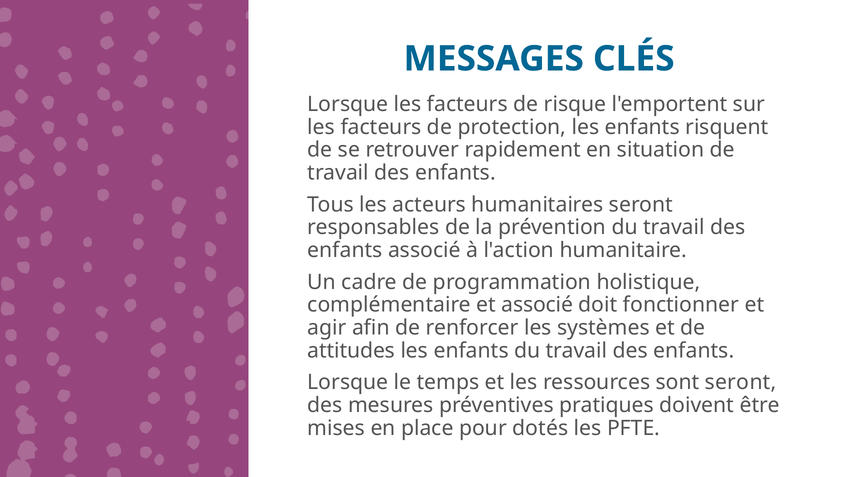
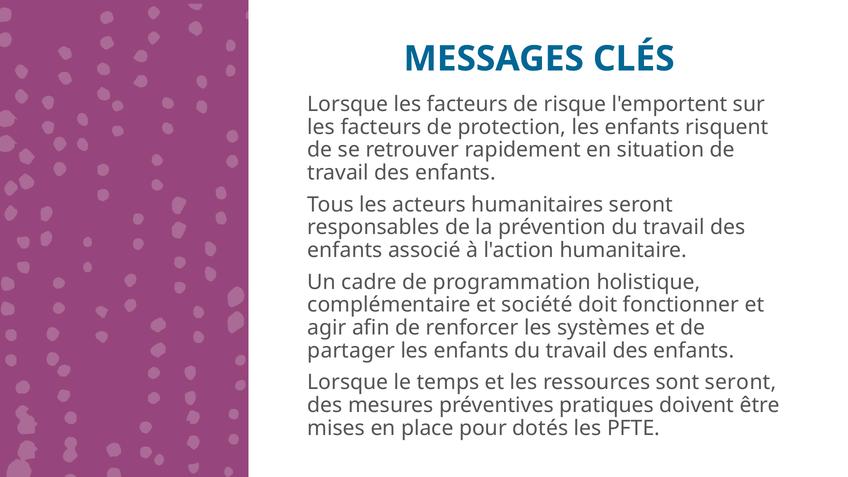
et associé: associé -> société (537, 305)
attitudes: attitudes -> partager (351, 351)
